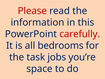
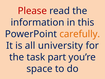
carefully colour: red -> orange (80, 34)
bedrooms: bedrooms -> university (60, 45)
jobs: jobs -> part (57, 57)
